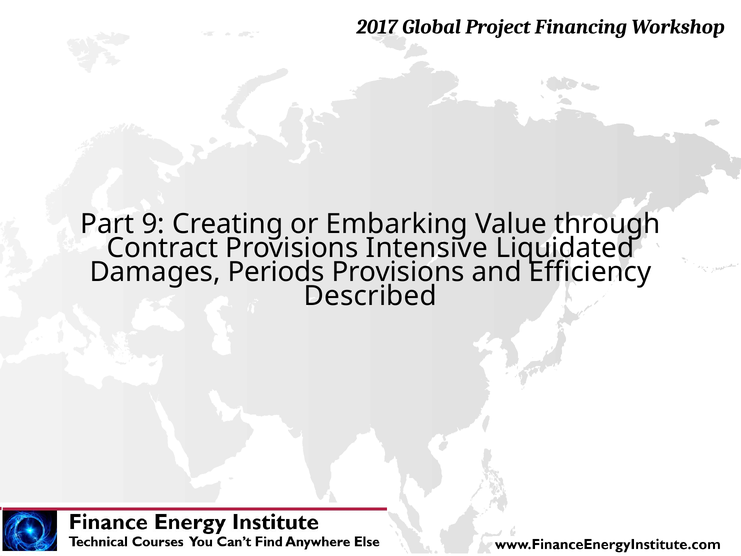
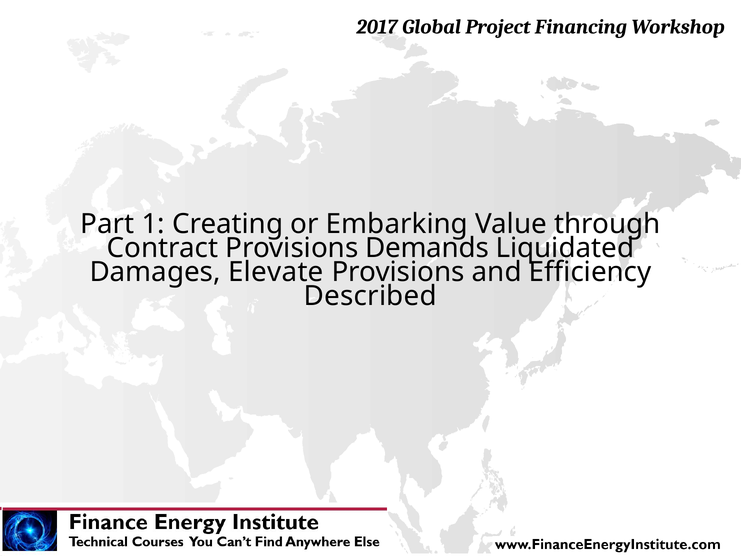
9: 9 -> 1 (153, 224)
Intensive: Intensive -> Demands (427, 248)
Periods: Periods -> Elevate (276, 272)
